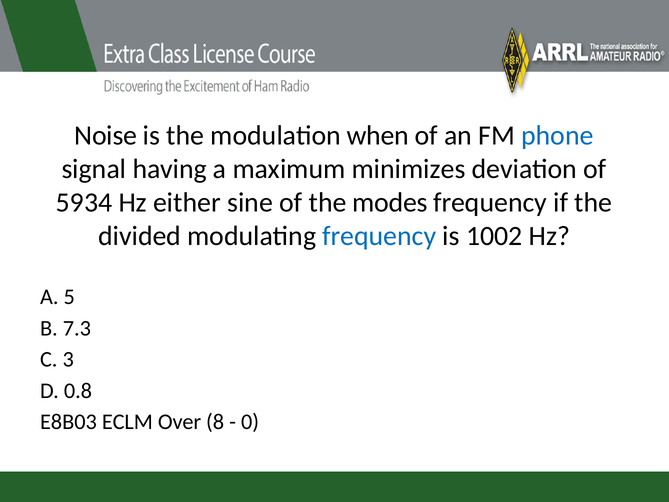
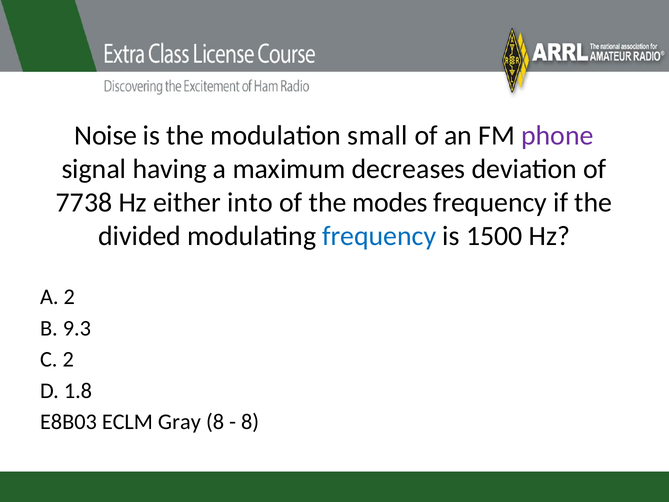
when: when -> small (378, 136)
phone colour: blue -> purple (557, 136)
minimizes: minimizes -> decreases (409, 169)
5934: 5934 -> 7738 (84, 203)
sine: sine -> into (250, 203)
1002: 1002 -> 1500 (494, 236)
A 5: 5 -> 2 (69, 297)
7.3: 7.3 -> 9.3 (77, 328)
C 3: 3 -> 2 (68, 359)
0.8: 0.8 -> 1.8 (78, 391)
Over: Over -> Gray (179, 422)
0: 0 -> 8 (250, 422)
